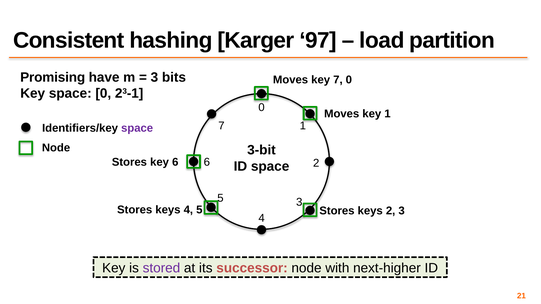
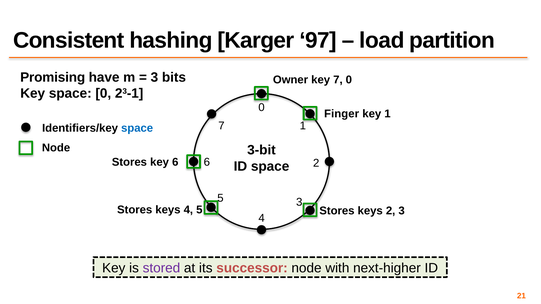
Moves: Moves -> Owner (291, 80)
Moves: Moves -> Finger (342, 114)
space colour: purple -> blue (137, 128)
